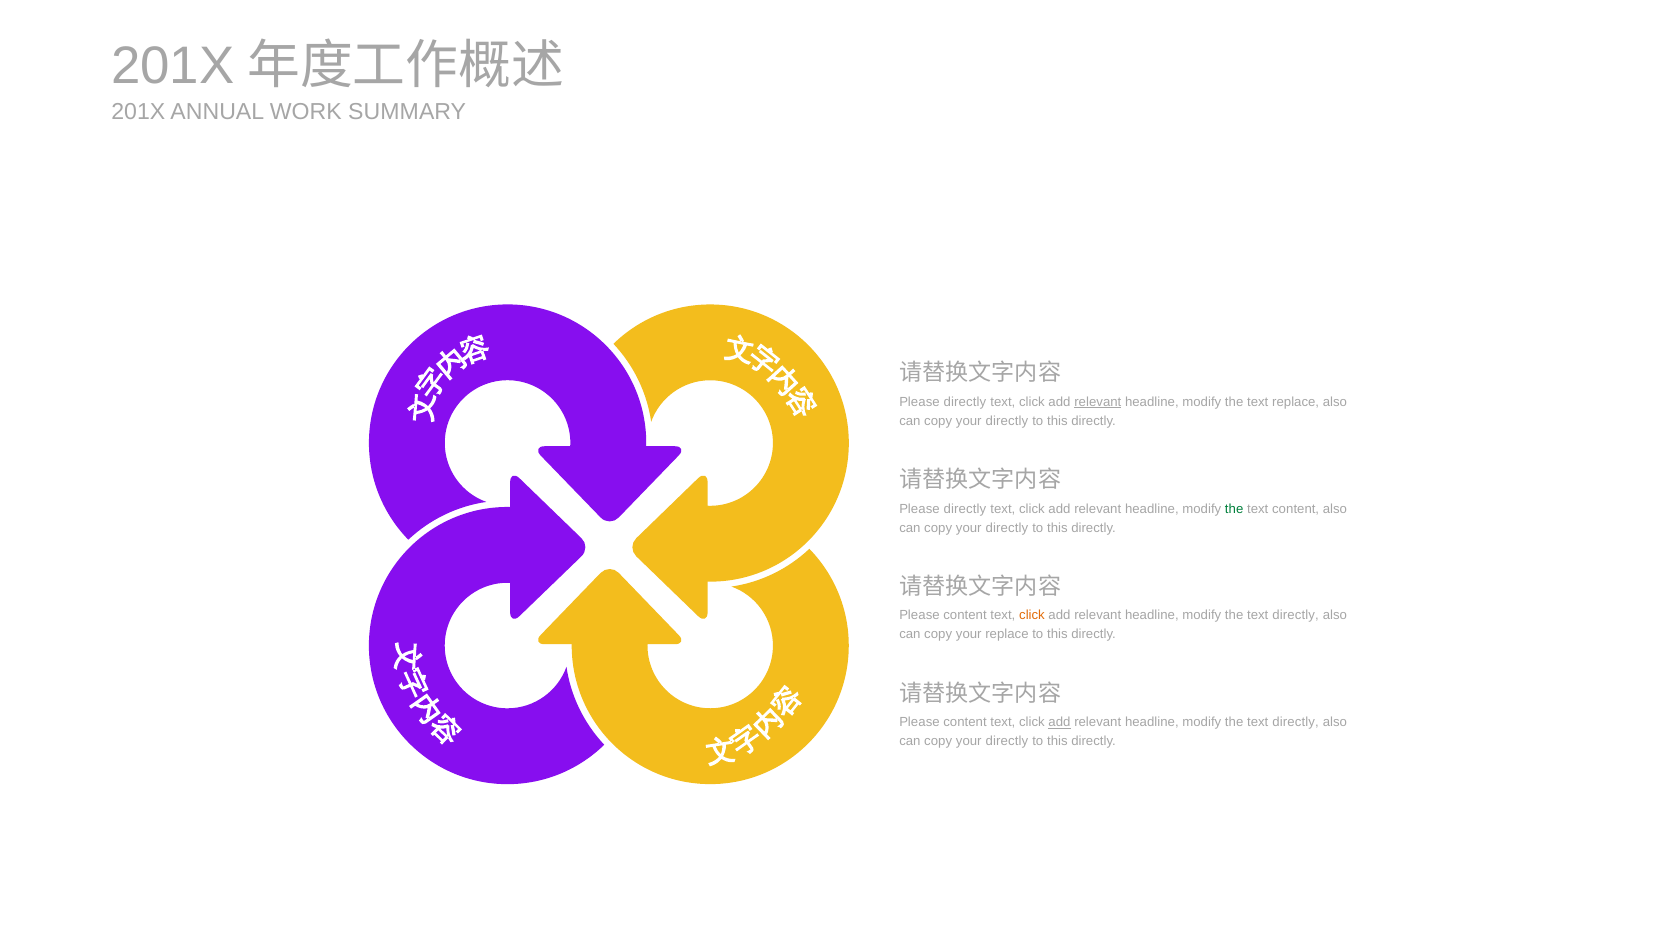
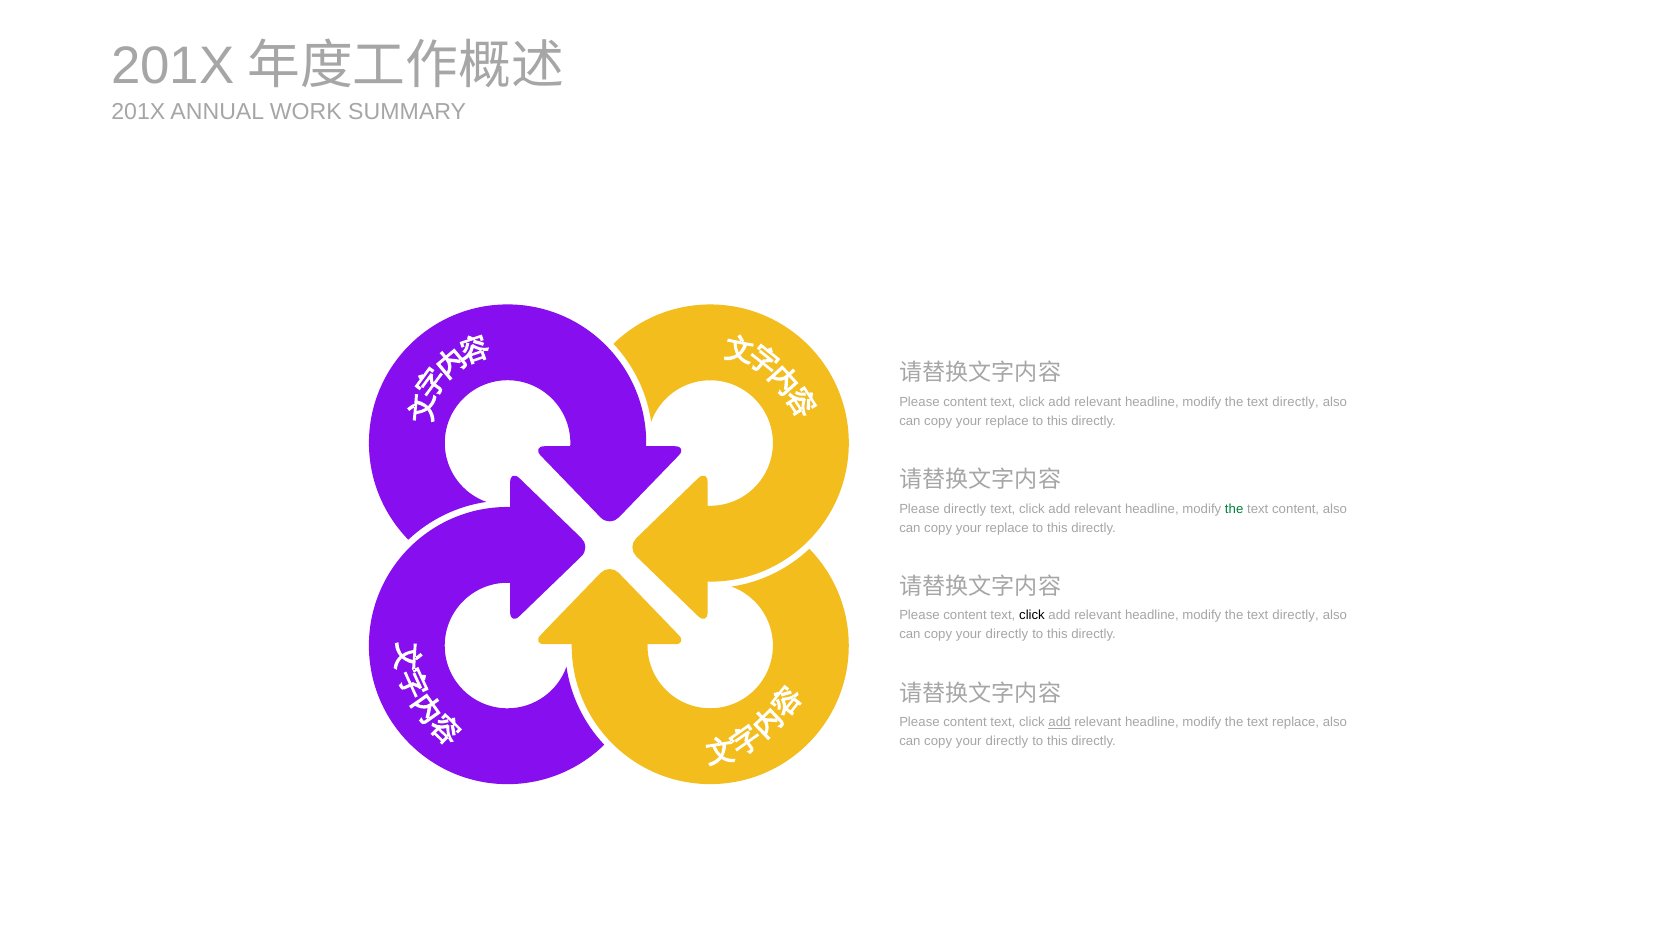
directly: directly -> content (965, 402)
relevant underline: present -> none (1098, 402)
replace: replace -> directly (1296, 402)
directly: directly -> replace (1007, 421)
directly: directly -> replace (1007, 528)
click colour: orange -> black (1032, 616)
replace: replace -> directly (1007, 635)
directly: directly -> replace (1296, 723)
